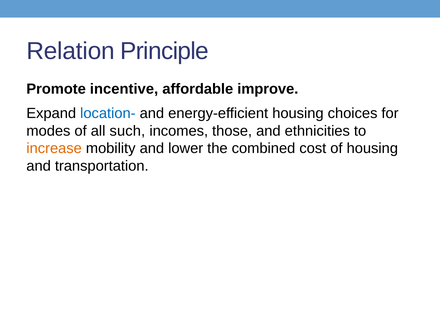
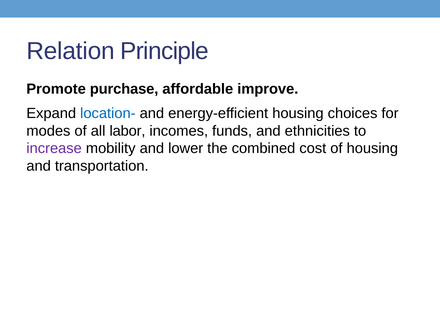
incentive: incentive -> purchase (124, 89)
such: such -> labor (127, 131)
those: those -> funds (232, 131)
increase colour: orange -> purple (54, 148)
